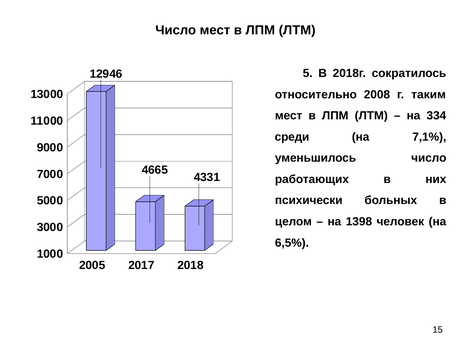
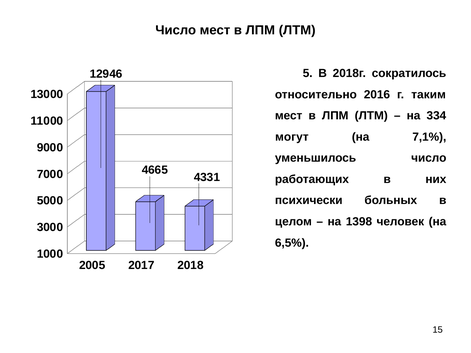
2008: 2008 -> 2016 (377, 95)
среди: среди -> могут (292, 137)
